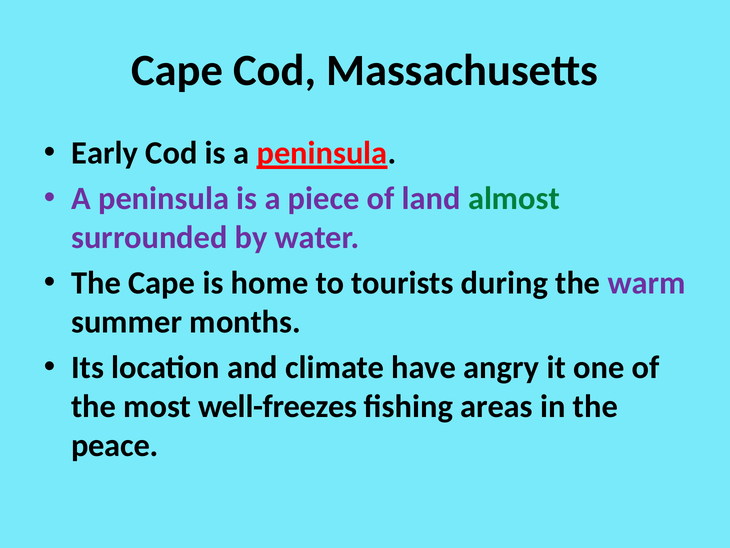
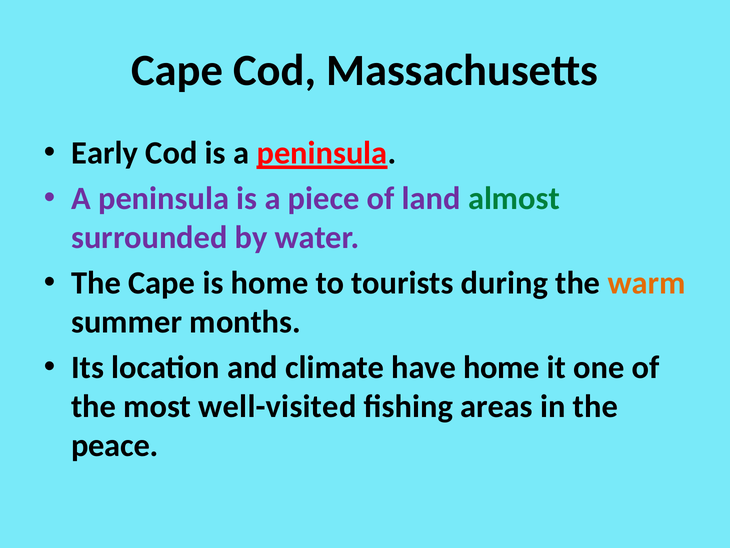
warm colour: purple -> orange (647, 283)
have angry: angry -> home (501, 367)
well-freezes: well-freezes -> well-visited (277, 406)
